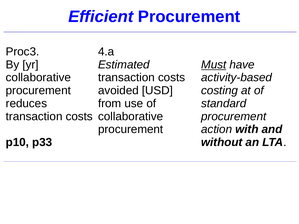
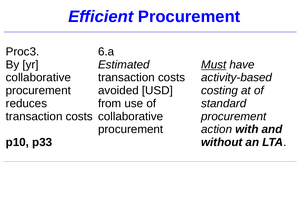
4.a: 4.a -> 6.a (106, 52)
